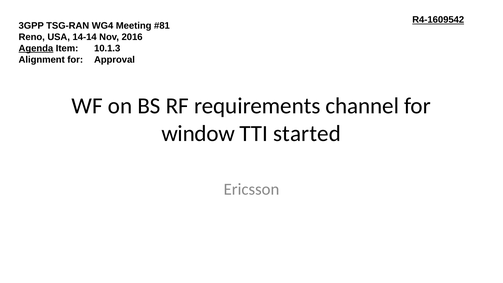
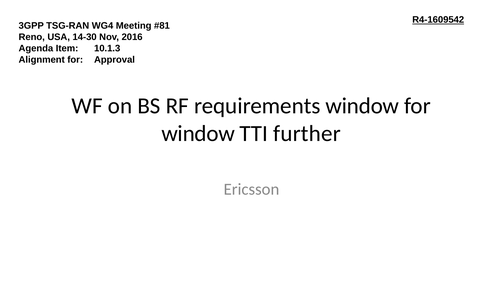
14-14: 14-14 -> 14-30 (85, 37)
Agenda underline: present -> none (36, 48)
requirements channel: channel -> window (362, 106)
started: started -> further (307, 134)
